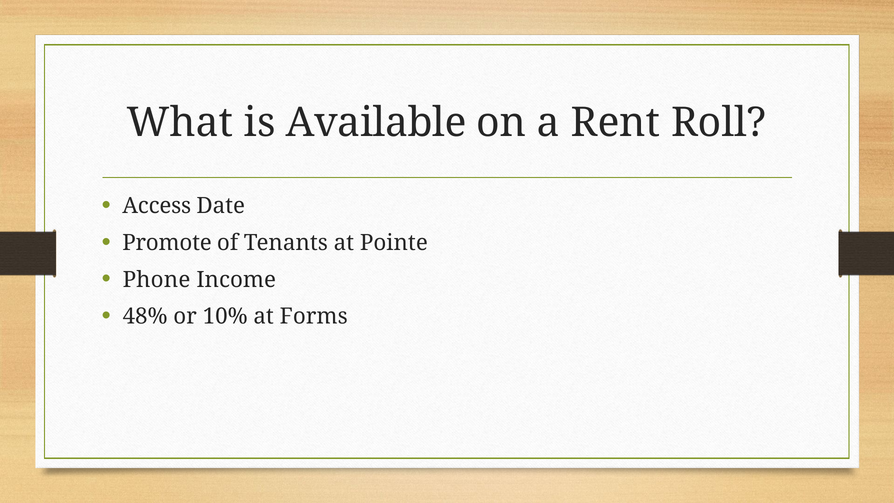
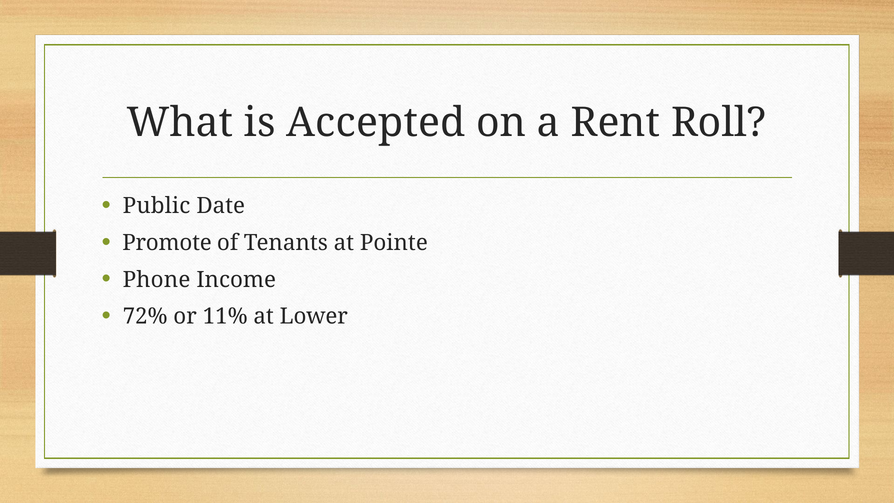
Available: Available -> Accepted (376, 123)
Access: Access -> Public (156, 206)
48%: 48% -> 72% (145, 316)
10%: 10% -> 11% (225, 316)
Forms: Forms -> Lower (314, 316)
